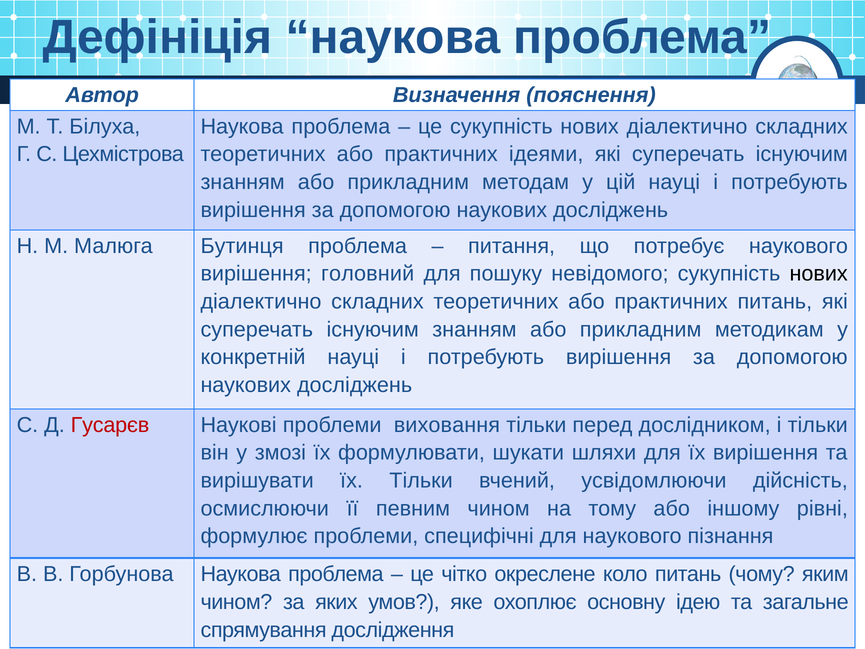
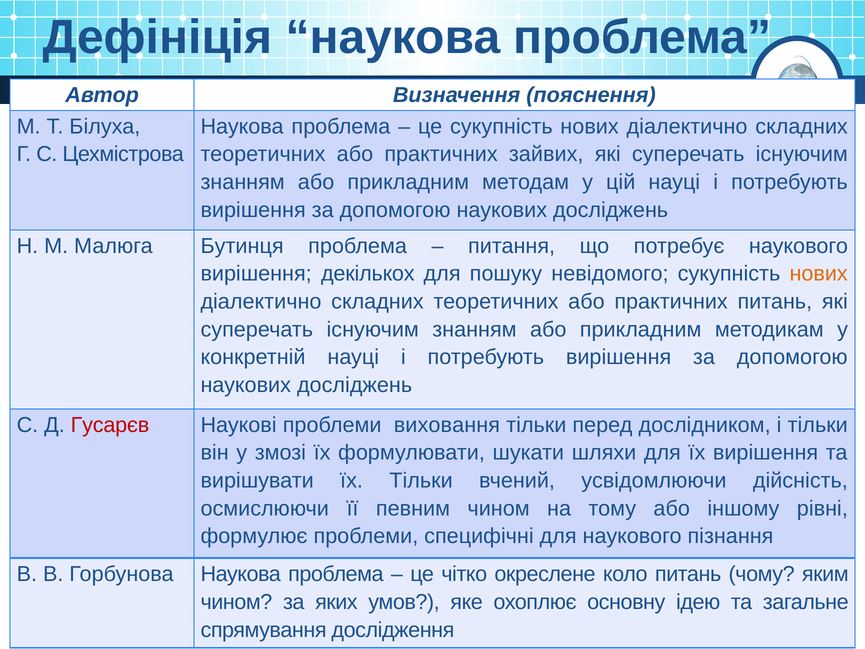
ідеями: ідеями -> зайвих (546, 154)
головний: головний -> декількох (368, 274)
нових colour: black -> orange (819, 274)
